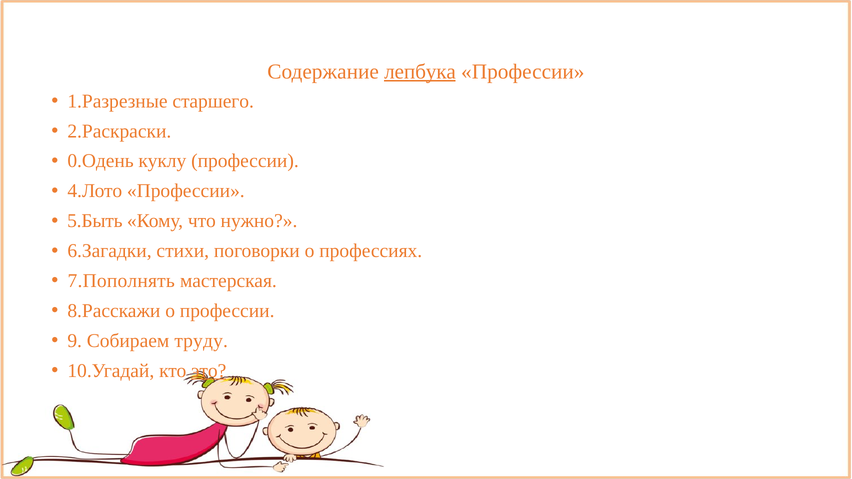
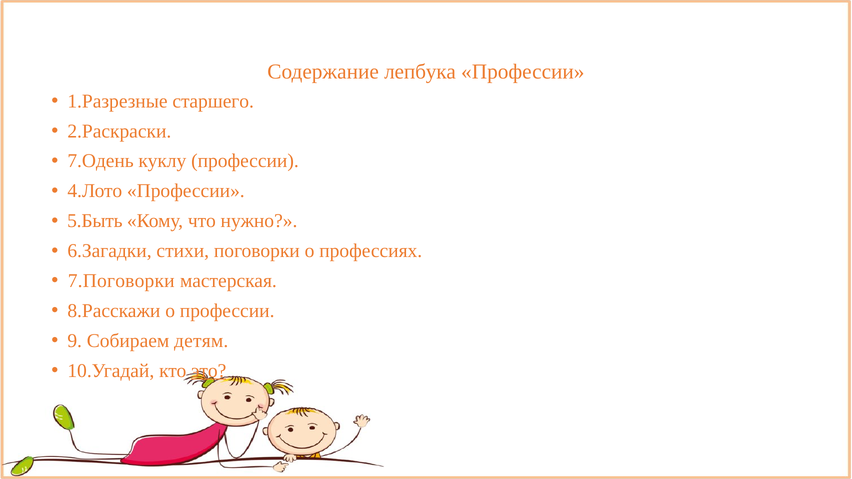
лепбука underline: present -> none (420, 72)
0.Одень: 0.Одень -> 7.Одень (101, 161)
7.Пополнять: 7.Пополнять -> 7.Поговорки (121, 281)
труду: труду -> детям (201, 341)
